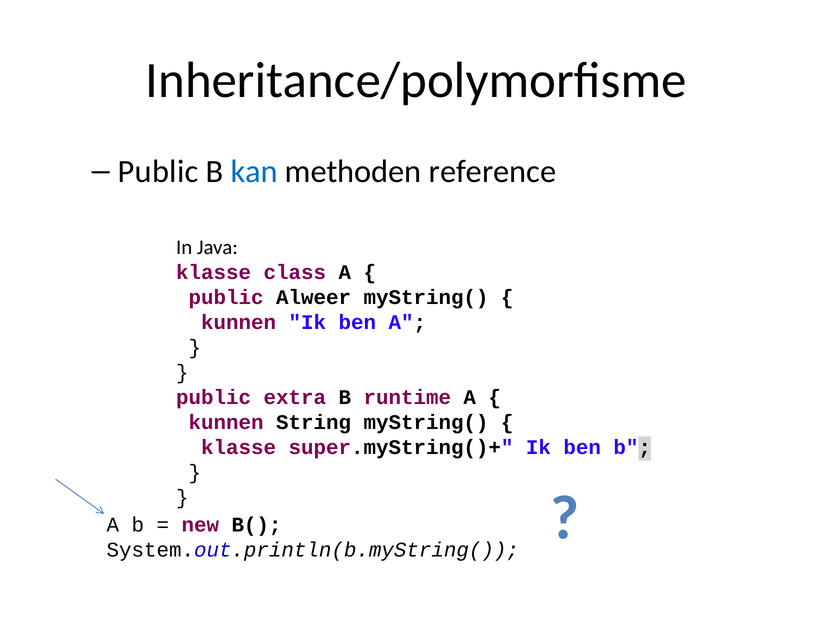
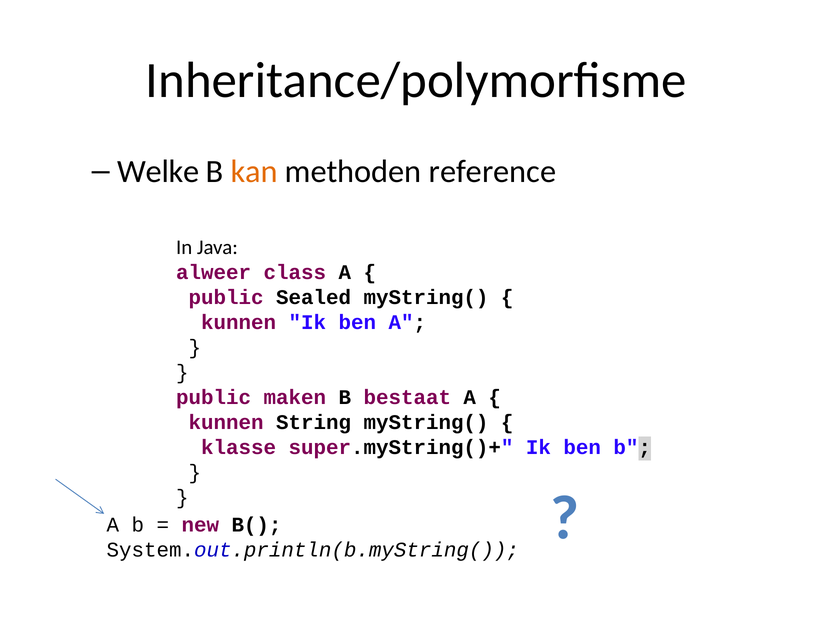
Public: Public -> Welke (158, 172)
kan colour: blue -> orange (254, 172)
klasse: klasse -> alweer (214, 272)
Alweer: Alweer -> Sealed (314, 297)
extra: extra -> maken (295, 397)
runtime: runtime -> bestaat (407, 397)
